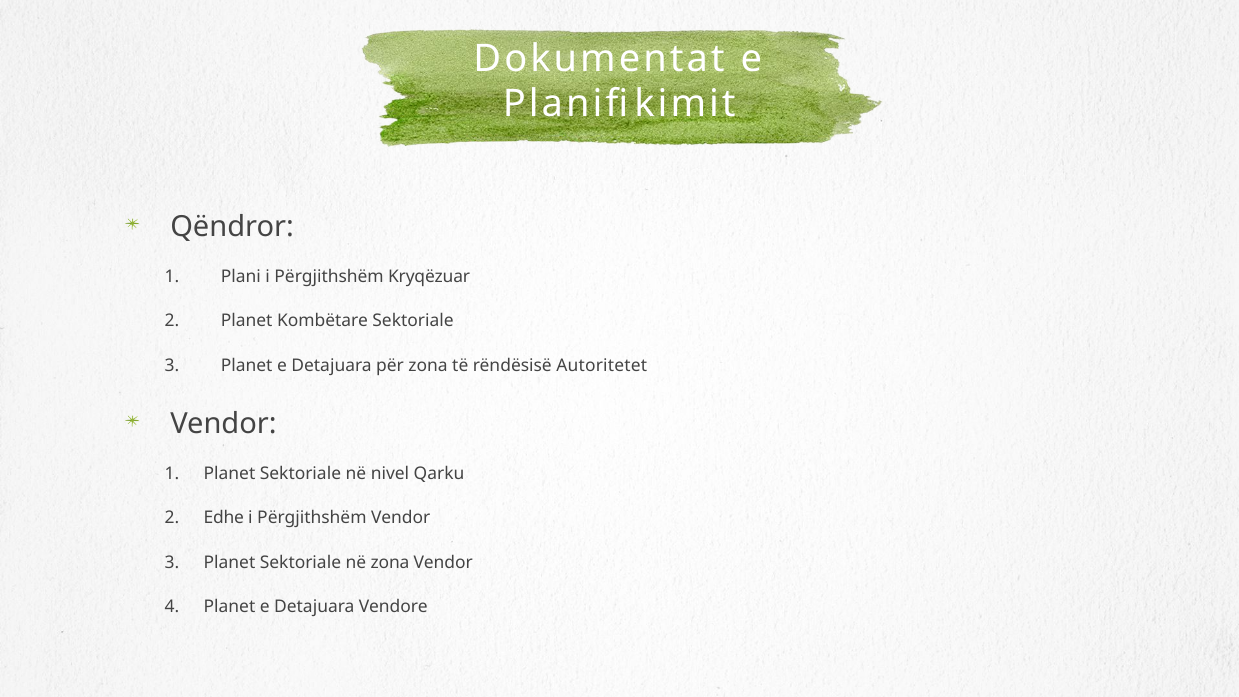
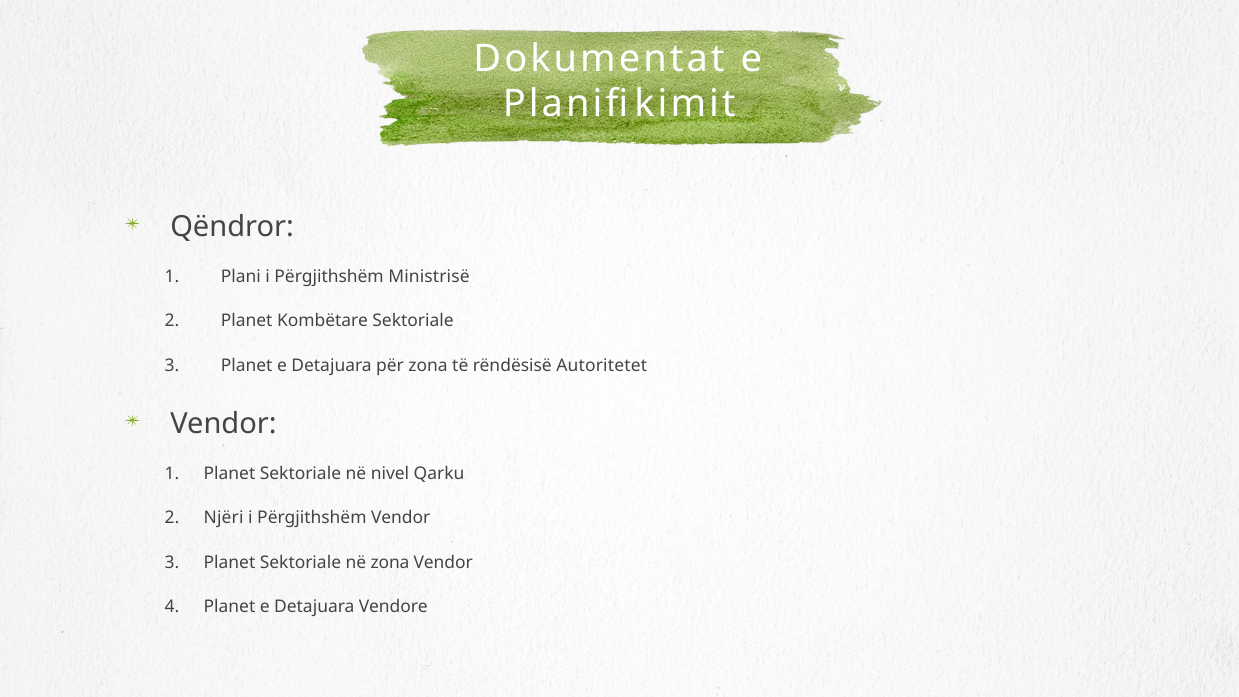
Kryqëzuar: Kryqëzuar -> Ministrisë (429, 277)
Edhe: Edhe -> Njëri (224, 518)
